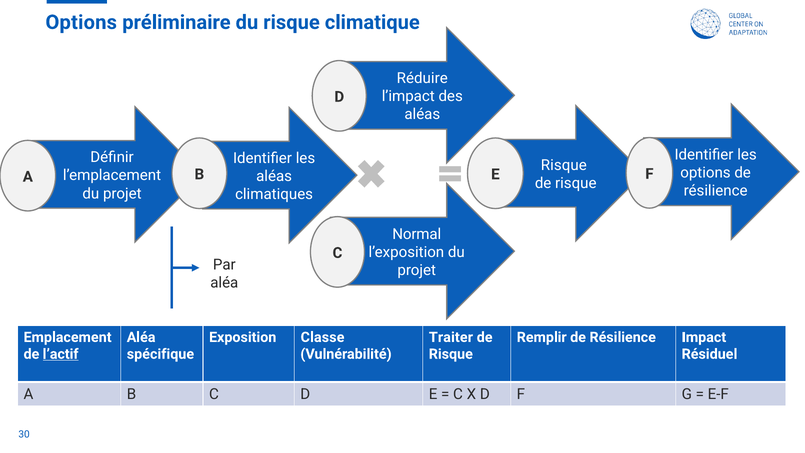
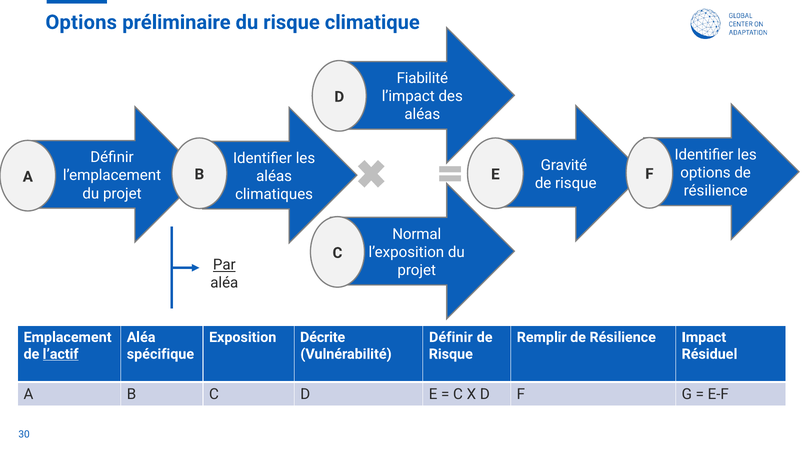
Réduire: Réduire -> Fiabilité (422, 78)
Risque: Risque -> Gravité (564, 165)
Par underline: none -> present (224, 265)
Classe: Classe -> Décrite (323, 337)
Traiter: Traiter -> Définir (451, 337)
